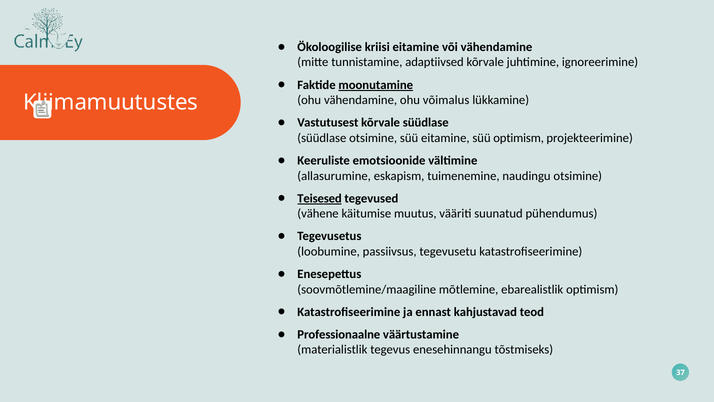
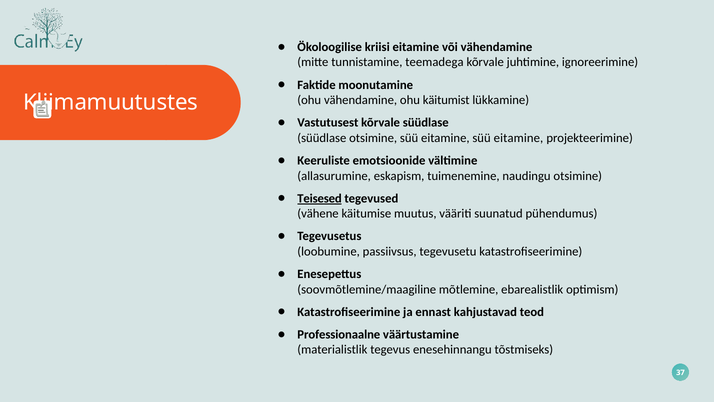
adaptiivsed: adaptiivsed -> teemadega (434, 62)
moonutamine underline: present -> none (376, 85)
võimalus: võimalus -> käitumist (446, 100)
eitamine süü optimism: optimism -> eitamine (518, 138)
